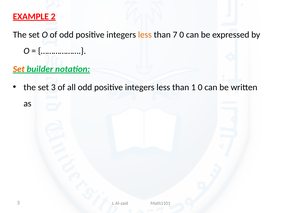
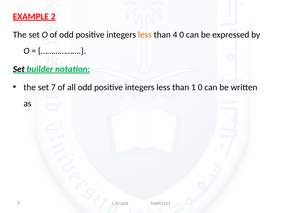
7: 7 -> 4 (175, 35)
Set colour: orange -> black (19, 69)
set 3: 3 -> 7 (53, 87)
